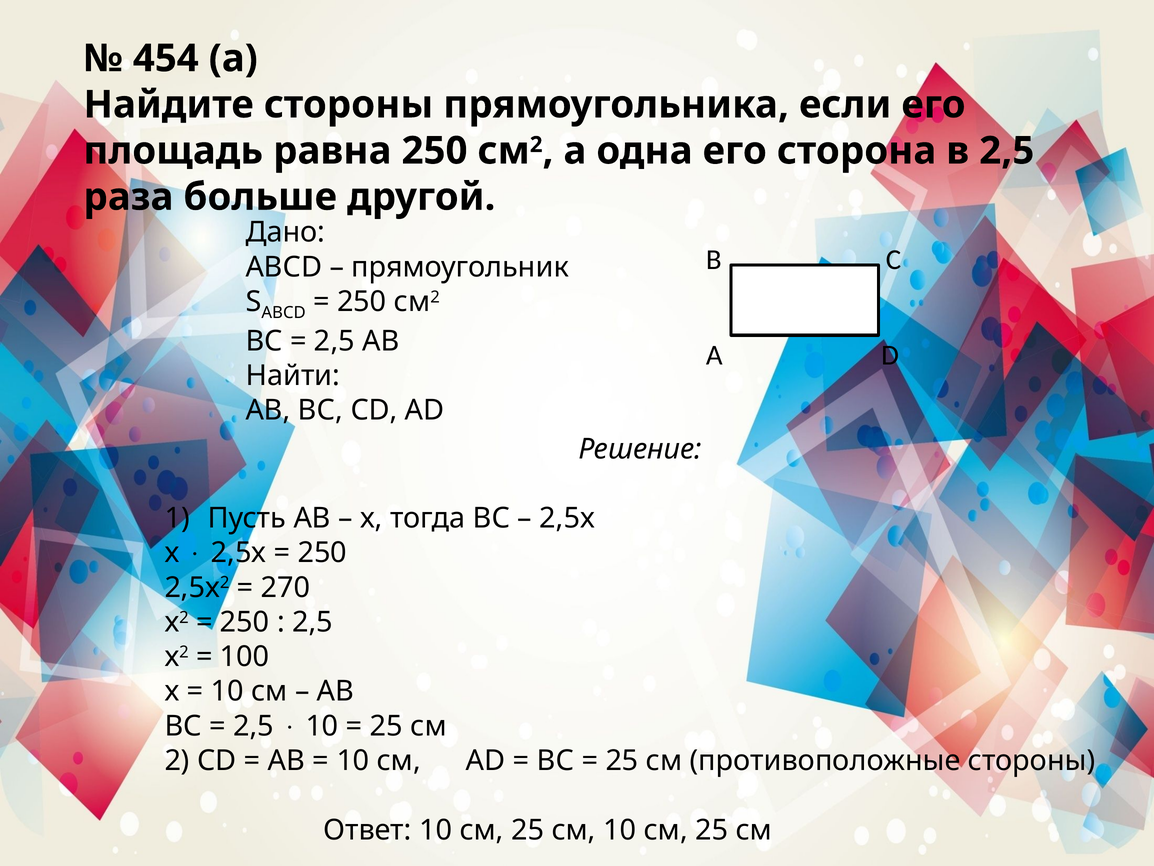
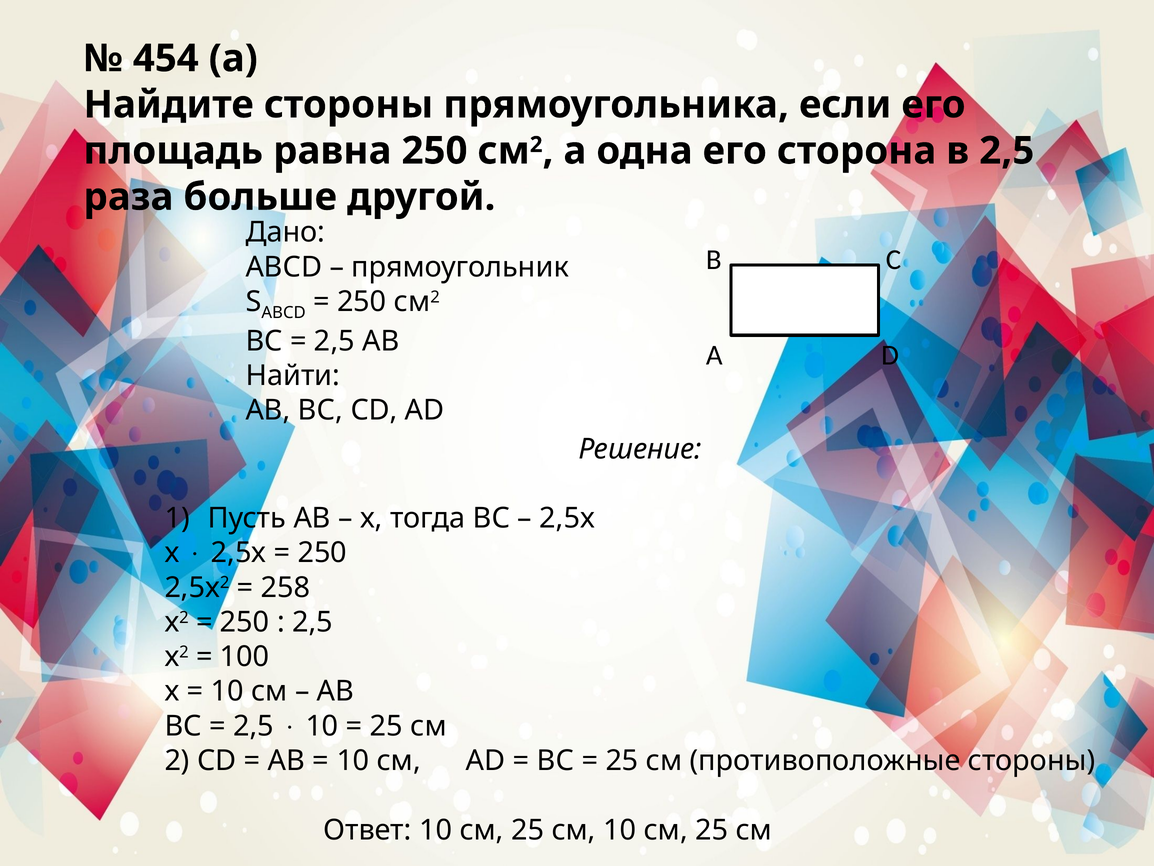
270: 270 -> 258 (285, 587)
